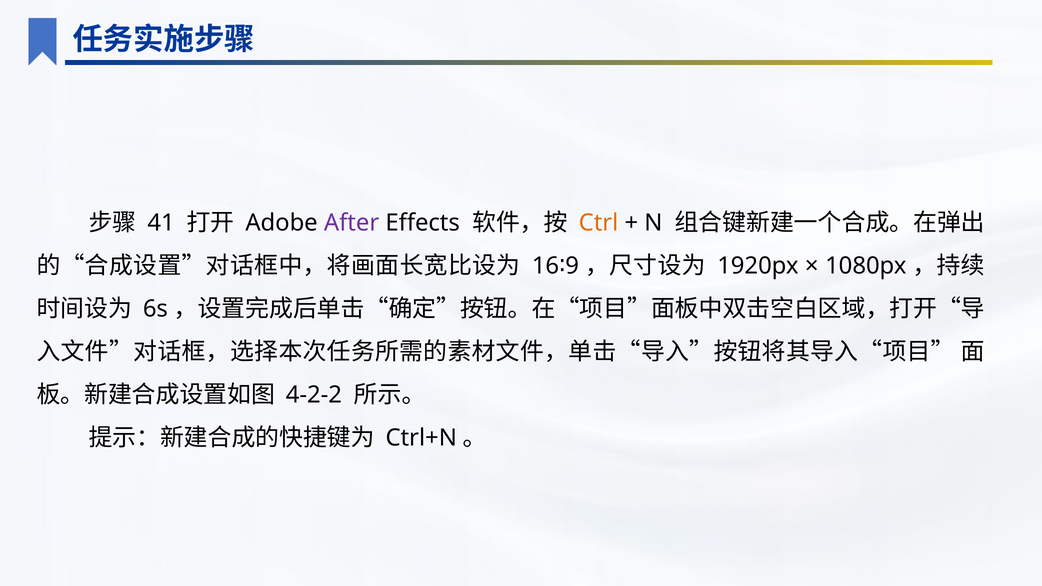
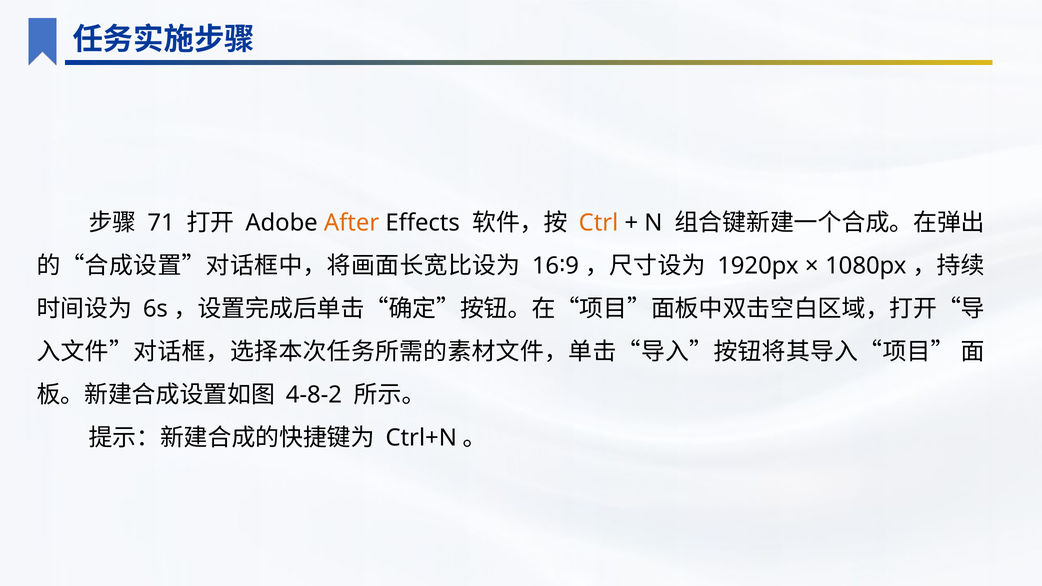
41: 41 -> 71 (161, 223)
After colour: purple -> orange (352, 223)
4-2-2: 4-2-2 -> 4-8-2 (314, 395)
